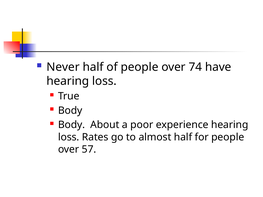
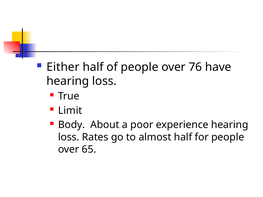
Never: Never -> Either (63, 67)
74: 74 -> 76 (195, 67)
Body: Body -> Limit (70, 111)
57: 57 -> 65 (89, 150)
